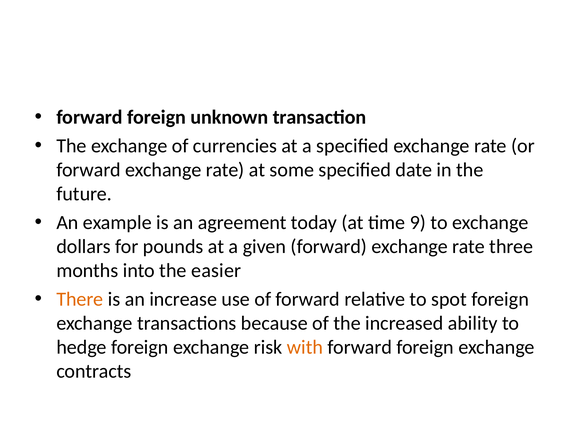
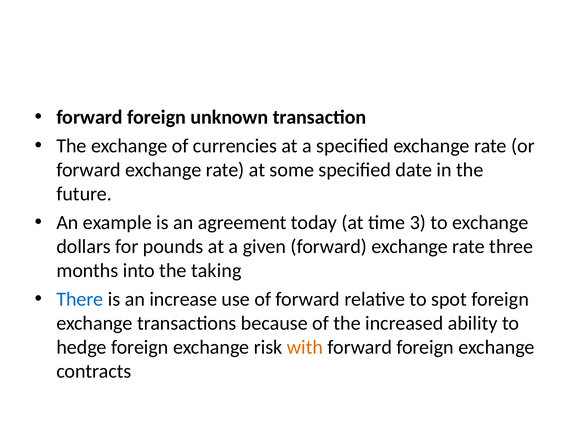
9: 9 -> 3 (418, 223)
easier: easier -> taking (216, 271)
There colour: orange -> blue (80, 300)
